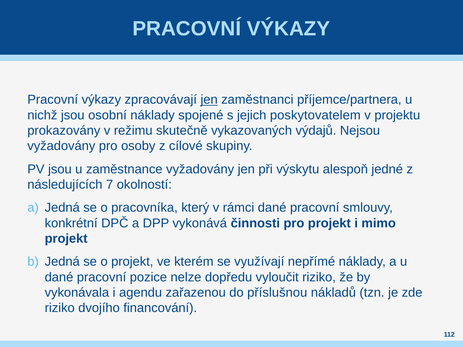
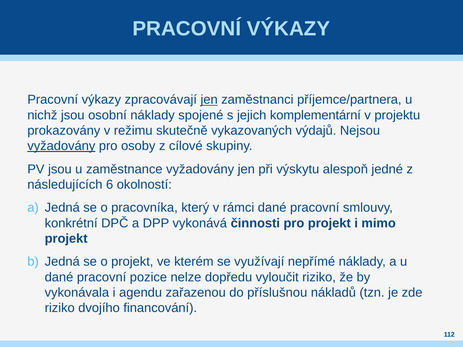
poskytovatelem: poskytovatelem -> komplementární (315, 115)
vyžadovány underline: none -> present (61, 146)
7: 7 -> 6 (110, 185)
